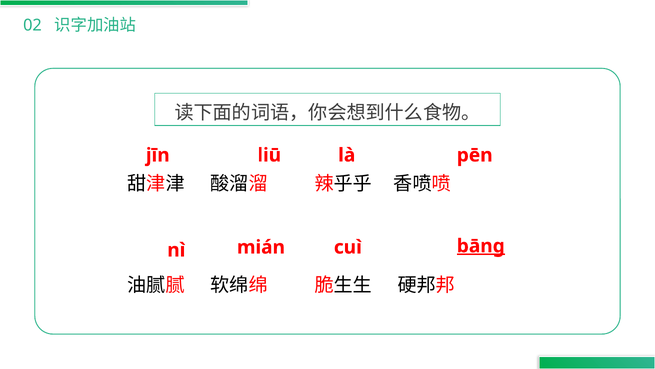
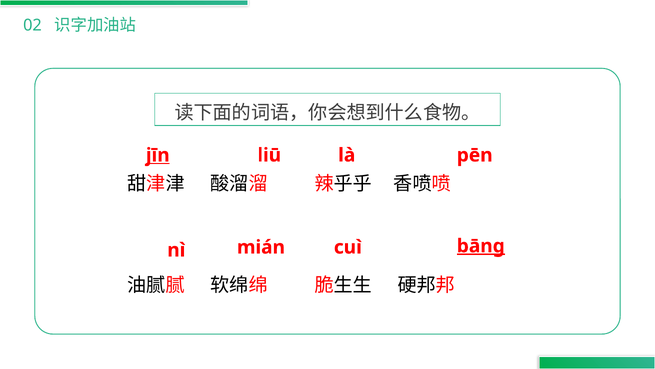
jīn underline: none -> present (158, 155)
